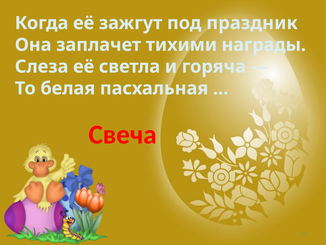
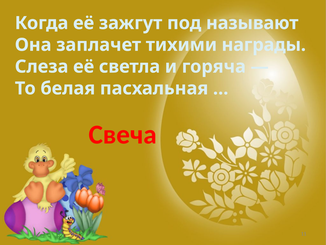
праздник: праздник -> называют (252, 23)
